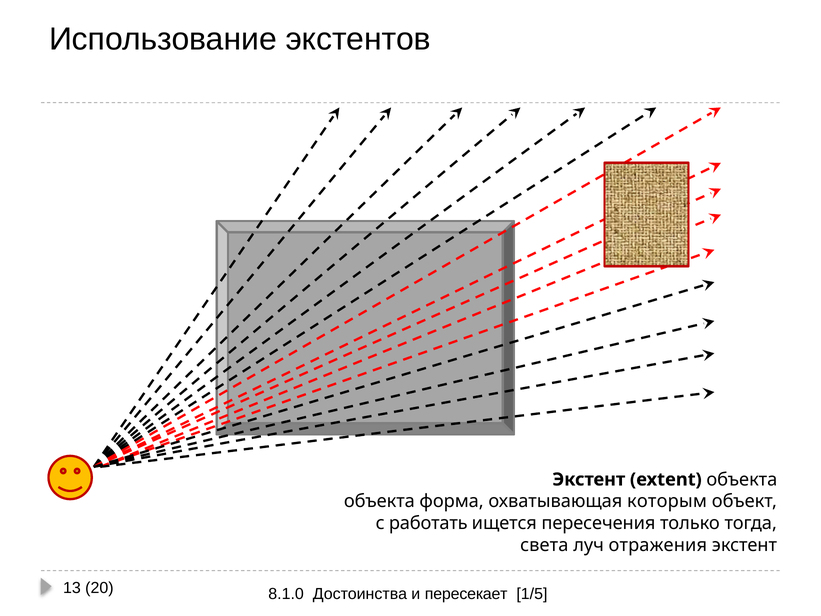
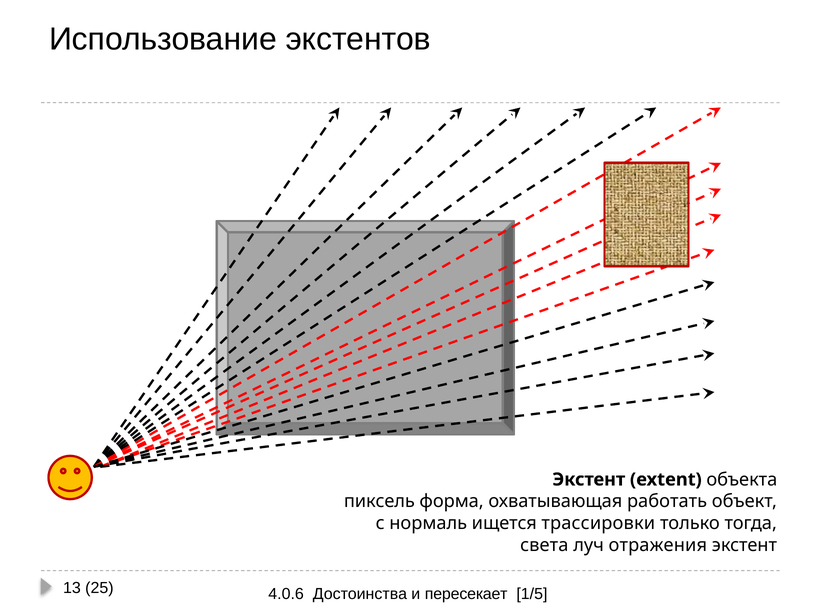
объекта: объекта -> пиксель (379, 501)
которым: которым -> работать (667, 501)
работать: работать -> нормаль (428, 523)
пересечения: пересечения -> трассировки (598, 523)
20: 20 -> 25 (99, 588)
8.1.0: 8.1.0 -> 4.0.6 (286, 594)
